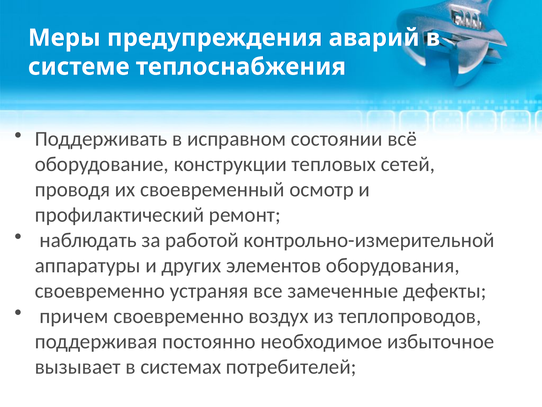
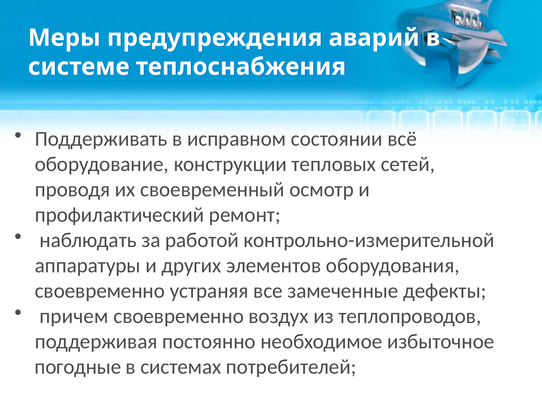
вызывает: вызывает -> погодные (78, 367)
